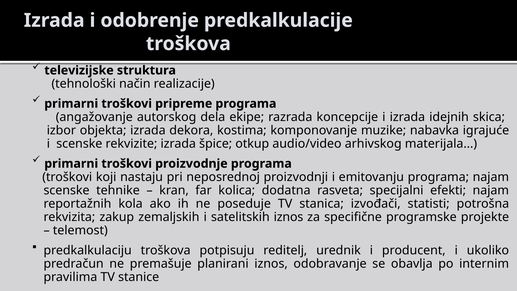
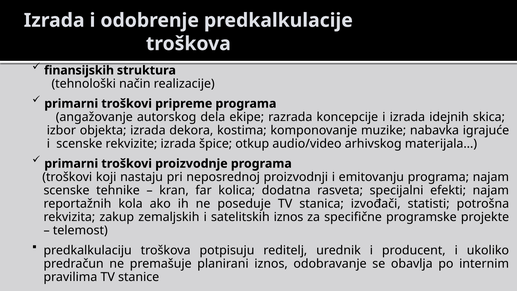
televizijske: televizijske -> finansijskih (79, 70)
